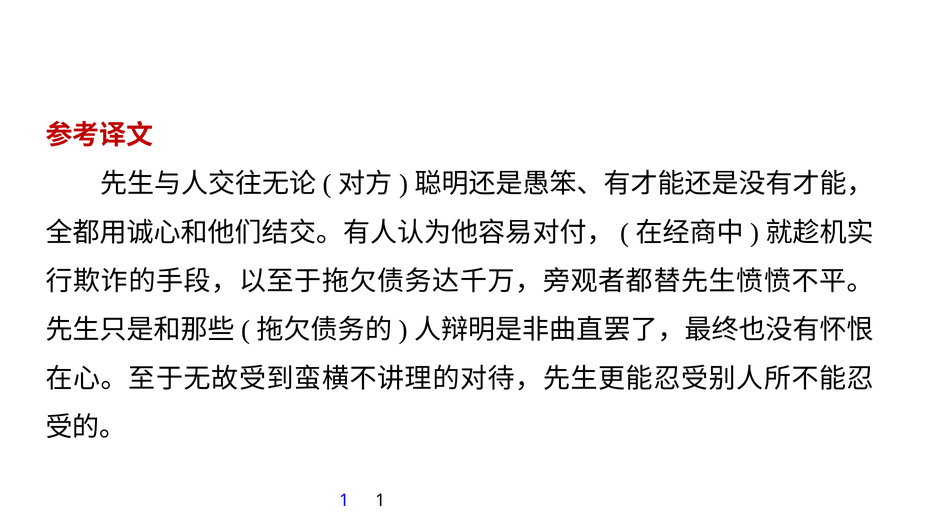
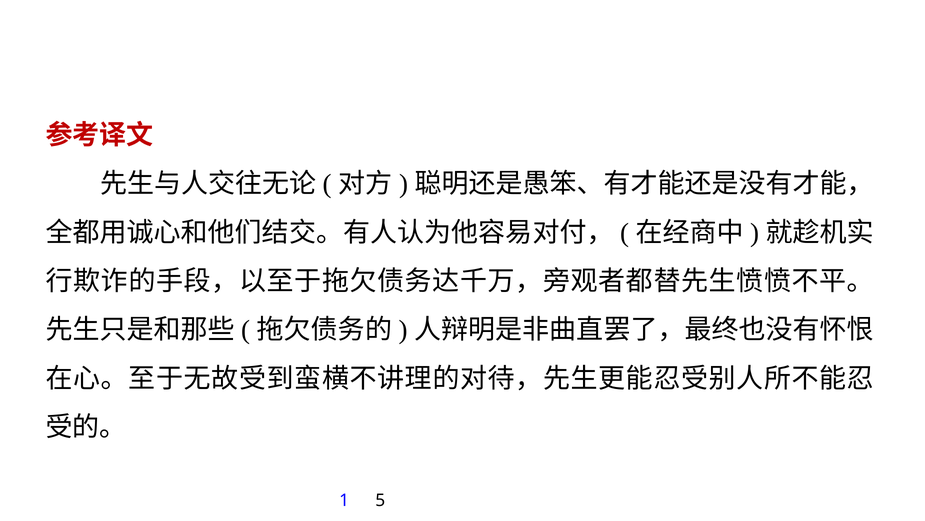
1 1: 1 -> 5 (380, 500)
